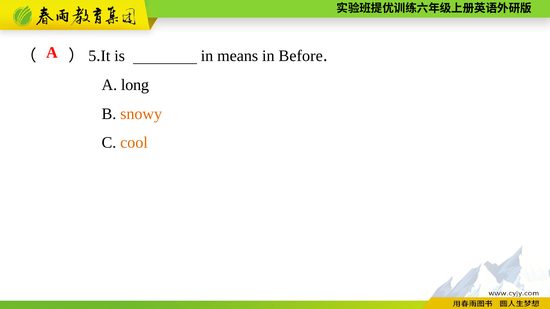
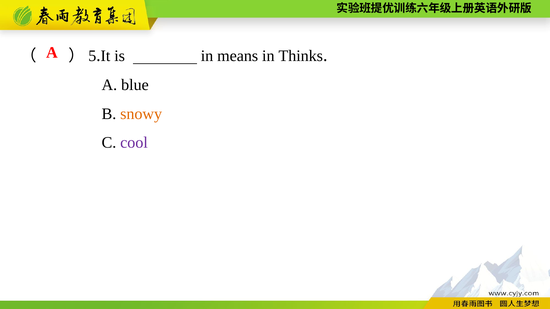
Before: Before -> Thinks (301, 56)
long: long -> blue (135, 85)
cool colour: orange -> purple (134, 143)
